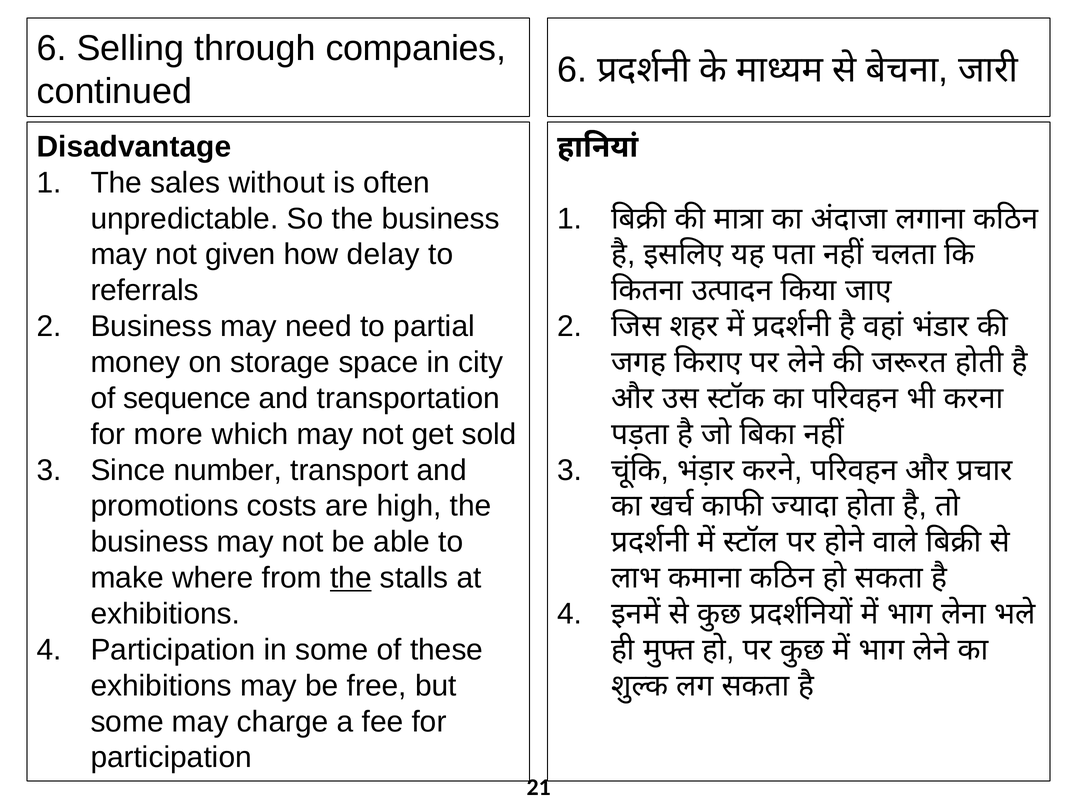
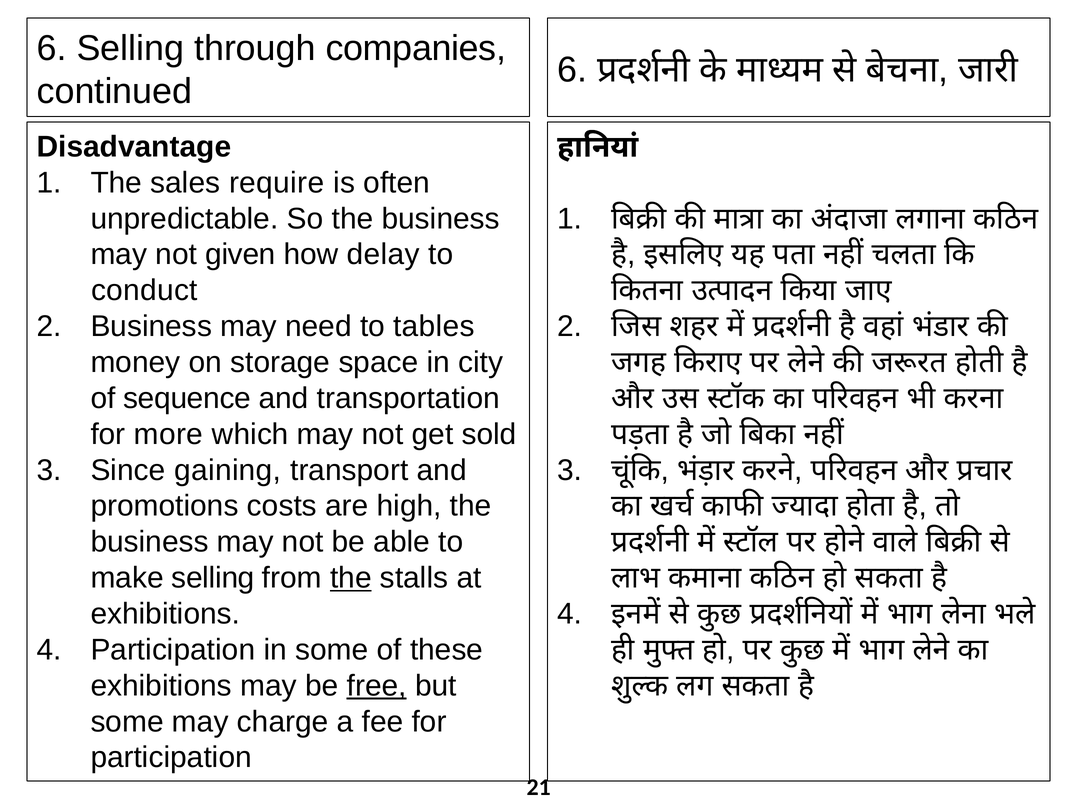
without: without -> require (277, 183)
referrals: referrals -> conduct (144, 290)
partial: partial -> tables (434, 326)
number: number -> gaining (228, 470)
make where: where -> selling (213, 578)
free underline: none -> present (377, 686)
